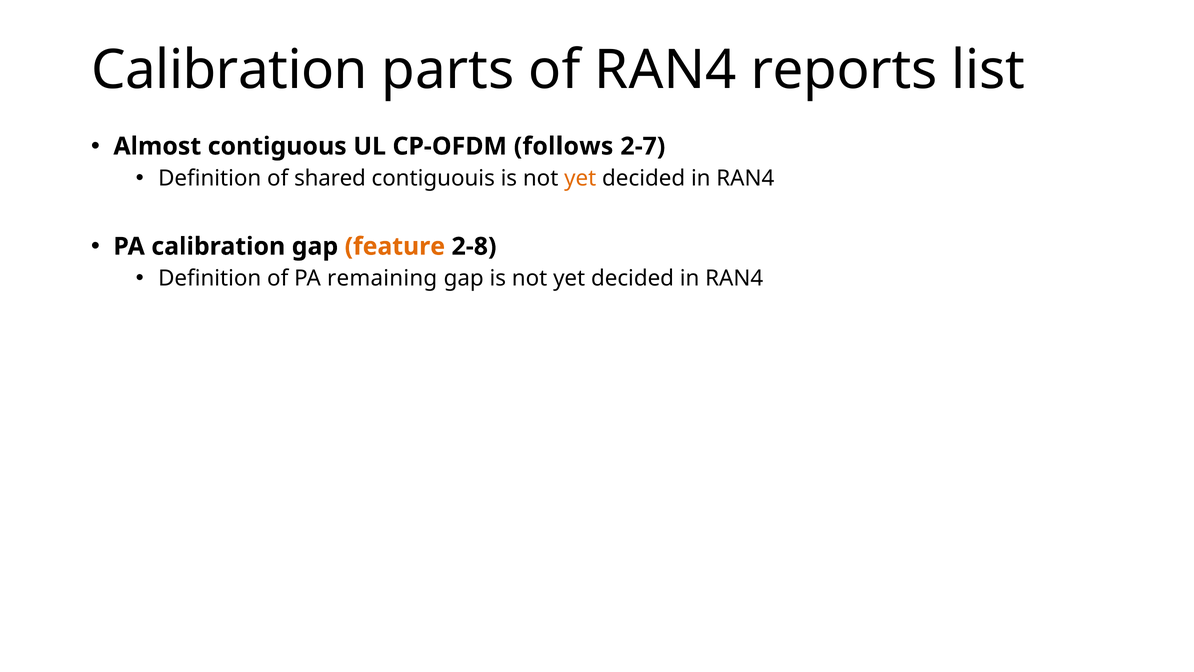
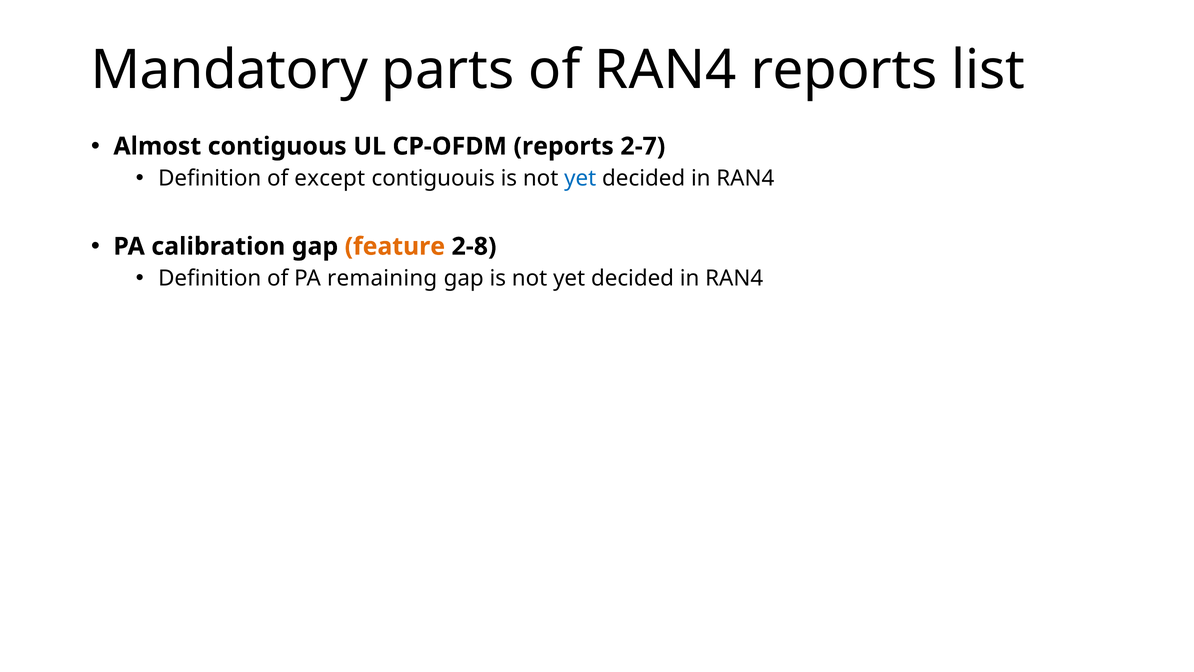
Calibration: Calibration -> Mandatory (229, 70)
CP-OFDM follows: follows -> reports (564, 146)
shared: shared -> except (330, 178)
yet colour: orange -> blue (580, 178)
